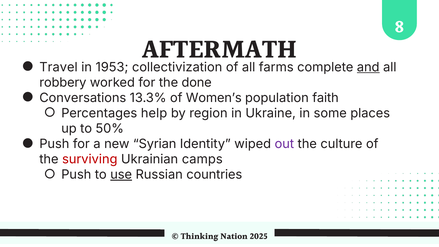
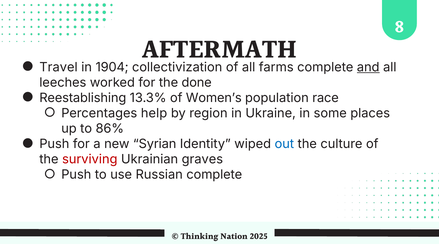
1953: 1953 -> 1904 (112, 67)
robbery: robbery -> leeches (63, 82)
Conversations: Conversations -> Reestablishing (83, 98)
faith: faith -> race (326, 98)
50%: 50% -> 86% (110, 129)
out colour: purple -> blue (284, 144)
camps: camps -> graves (202, 159)
use underline: present -> none (121, 175)
Russian countries: countries -> complete (214, 175)
